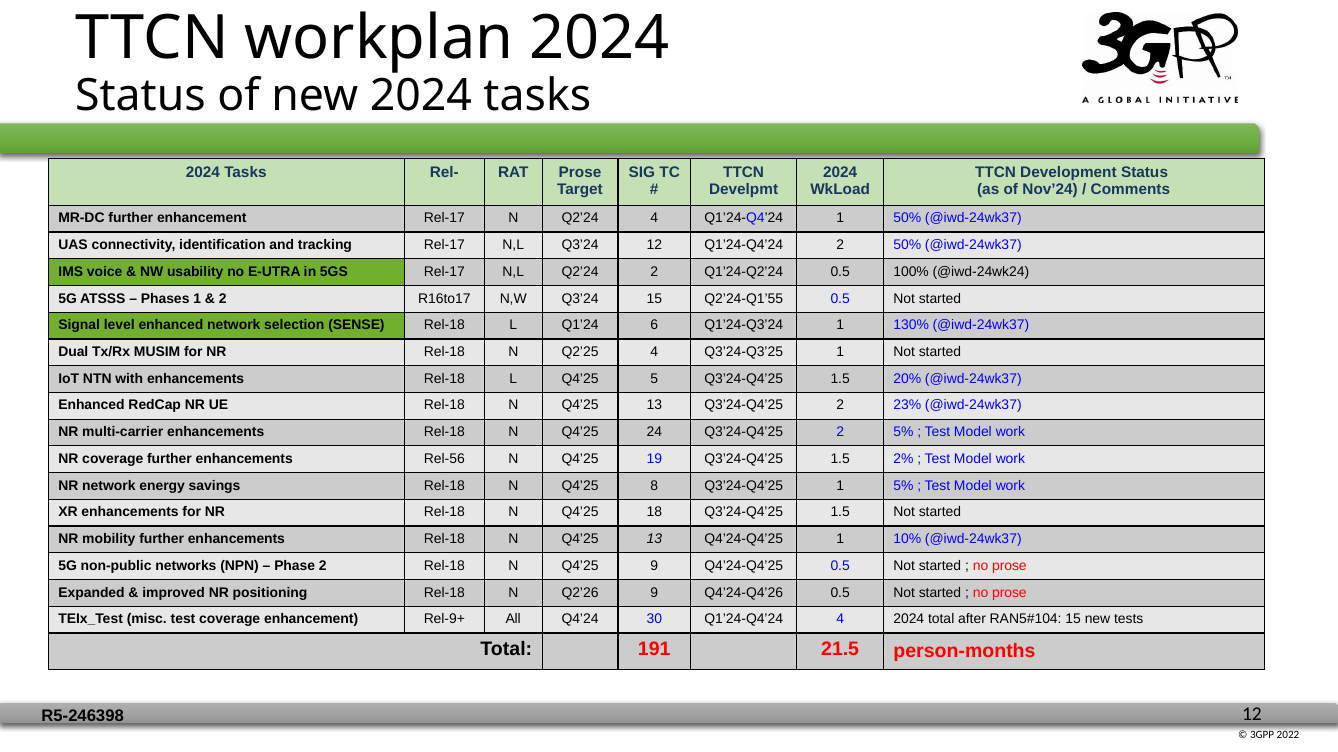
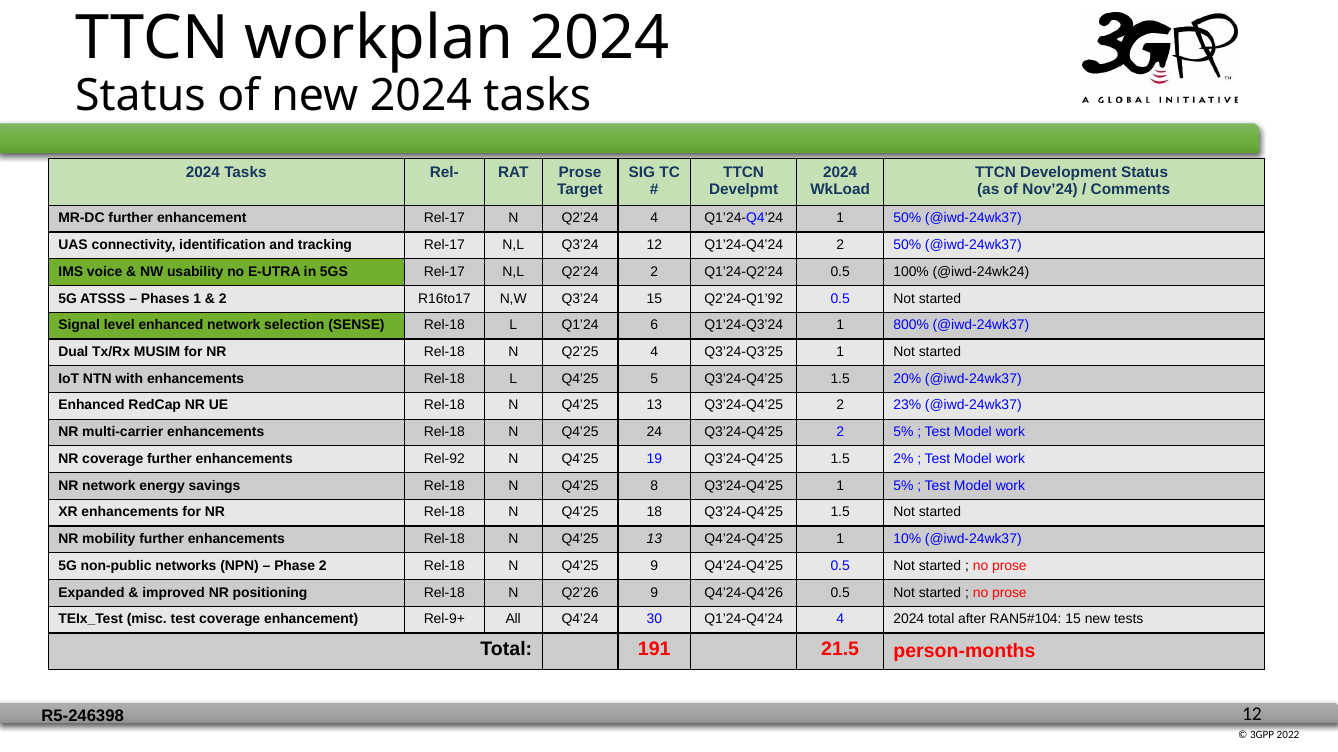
Q2’24-Q1’55: Q2’24-Q1’55 -> Q2’24-Q1’92 (744, 299)
130%: 130% -> 800% (911, 325)
Rel-56: Rel-56 -> Rel-92 (444, 459)
